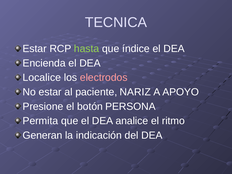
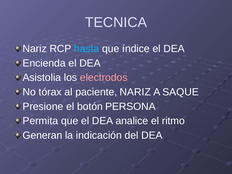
Estar: Estar -> Nariz (35, 49)
hasta colour: light green -> light blue (87, 49)
Localice: Localice -> Asistolia (42, 78)
No estar: estar -> tórax (50, 92)
APOYO: APOYO -> SAQUE (181, 92)
